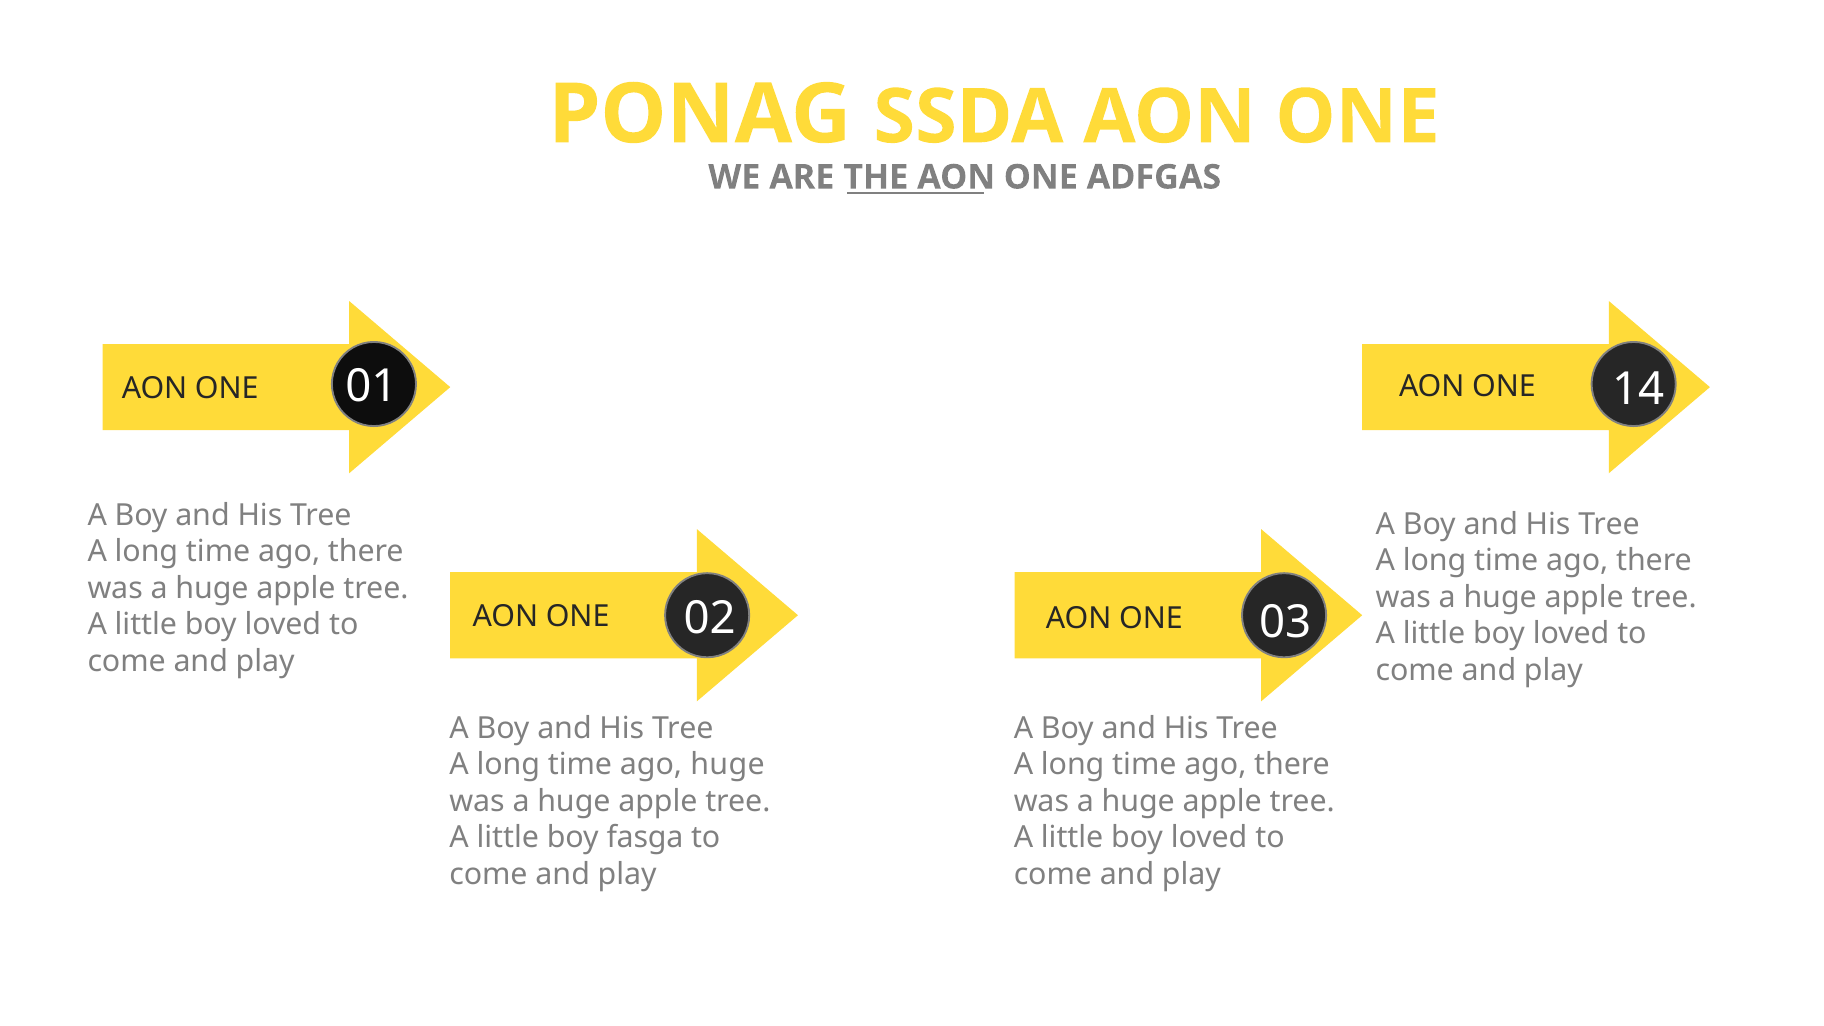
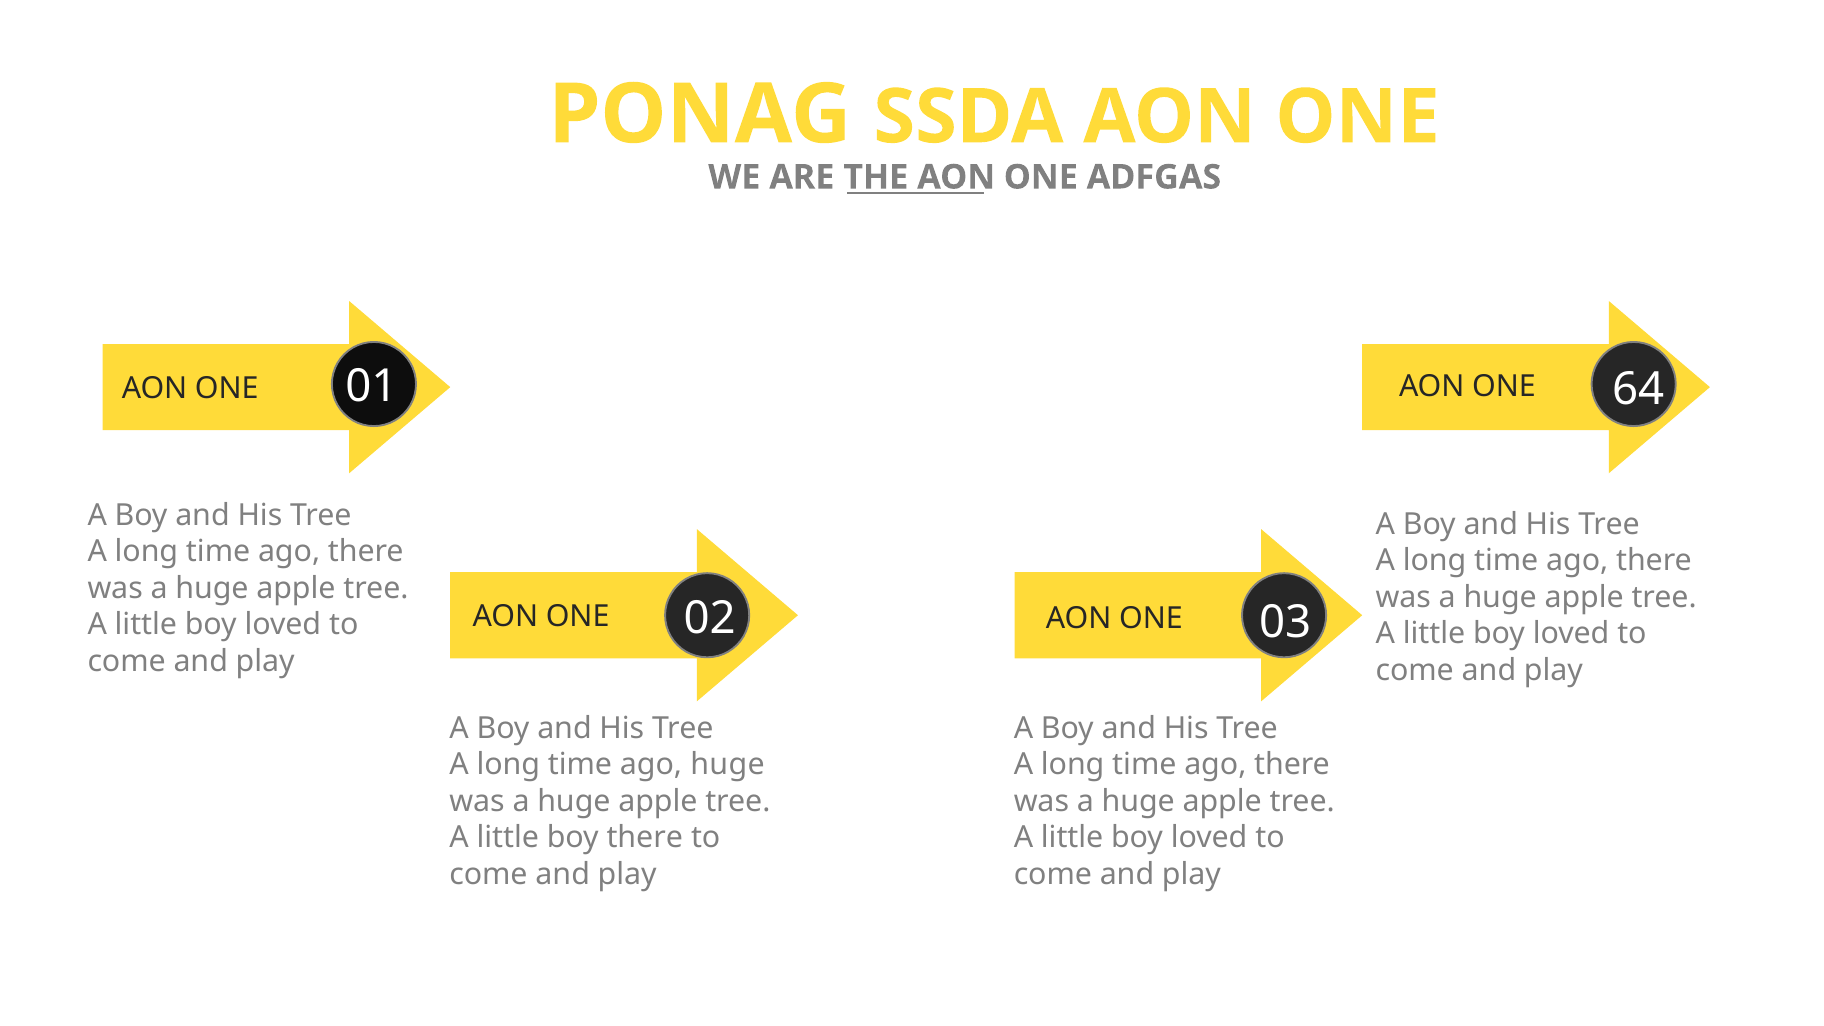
14: 14 -> 64 (1638, 390)
boy fasga: fasga -> there (645, 838)
